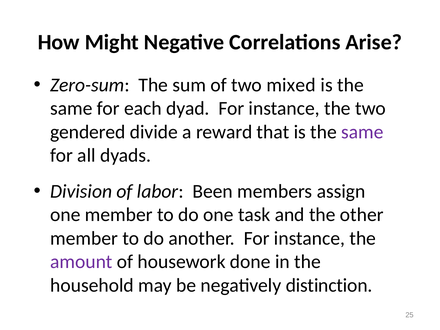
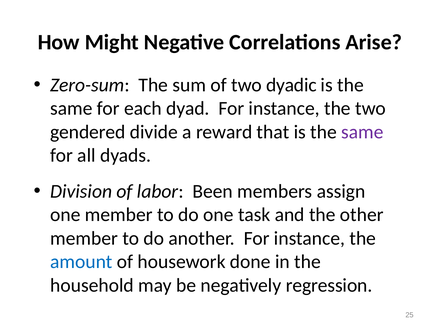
mixed: mixed -> dyadic (291, 85)
amount colour: purple -> blue (81, 262)
distinction: distinction -> regression (329, 285)
